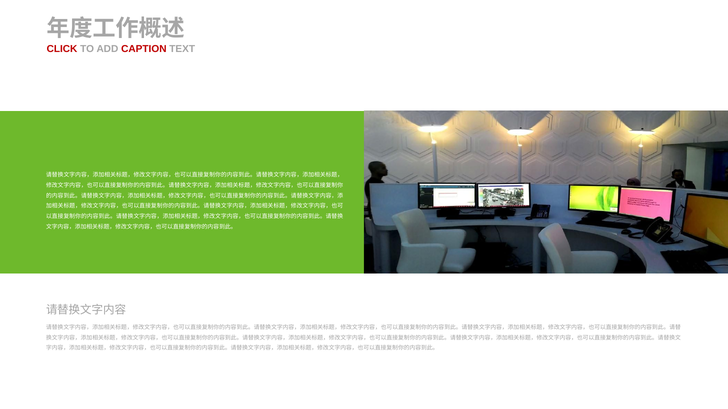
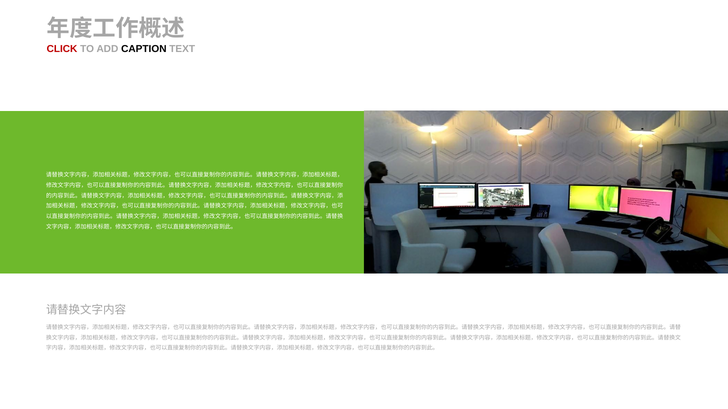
CAPTION colour: red -> black (144, 49)
